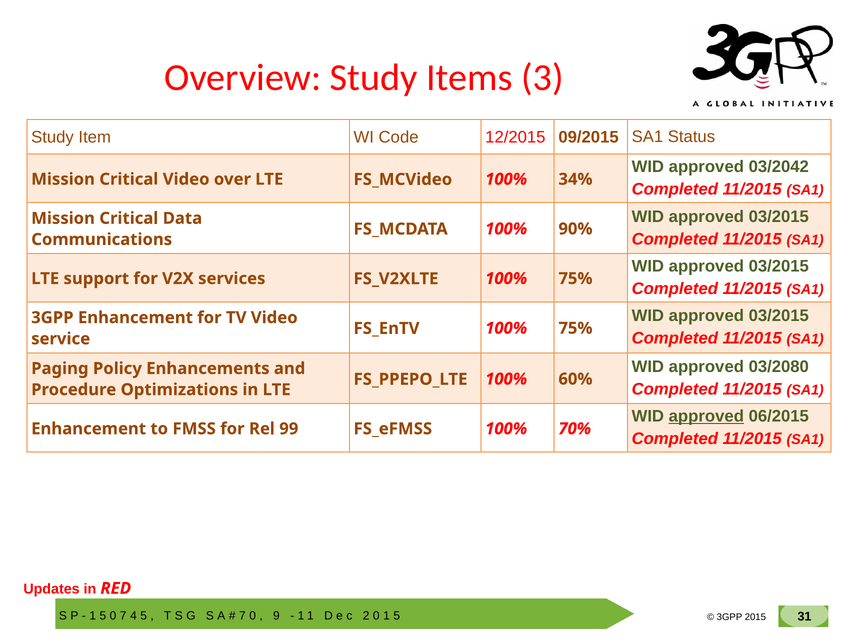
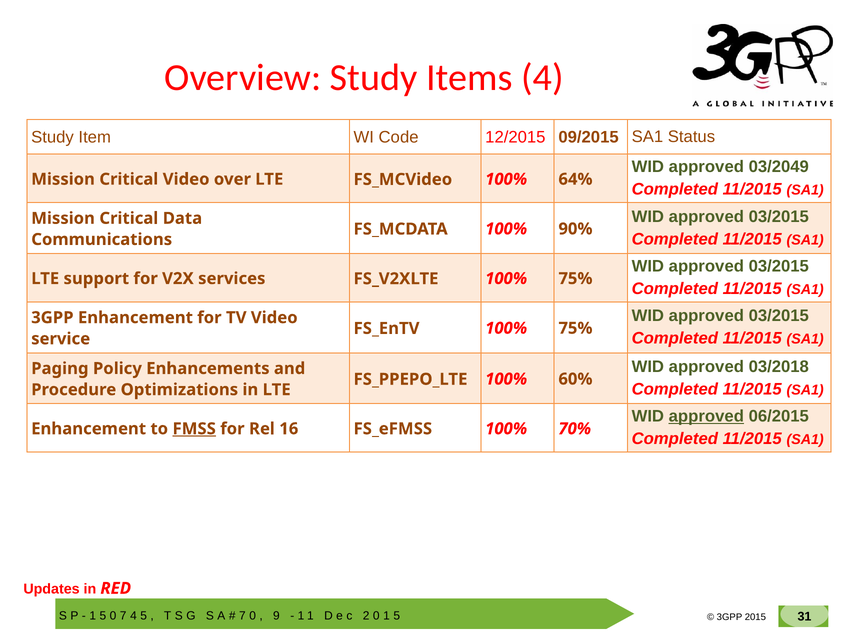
Items 3: 3 -> 4 (542, 78)
03/2042: 03/2042 -> 03/2049 (779, 167)
34%: 34% -> 64% (575, 179)
03/2080: 03/2080 -> 03/2018 (779, 366)
FMSS underline: none -> present (194, 428)
99: 99 -> 16 (289, 428)
